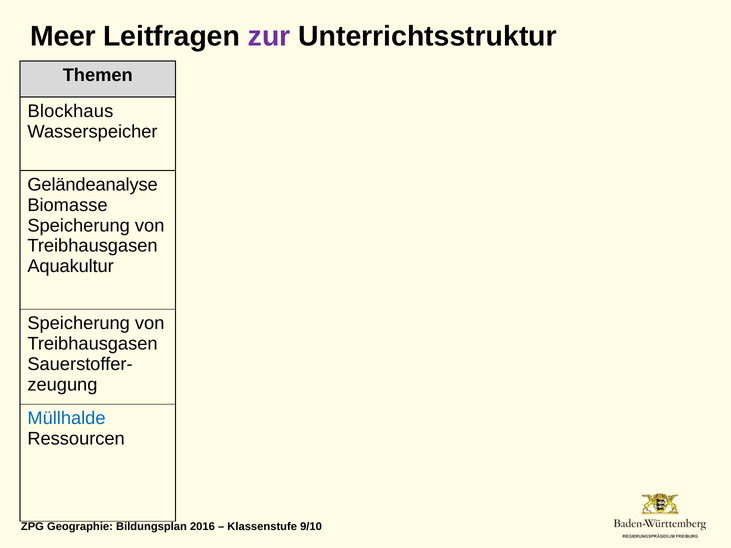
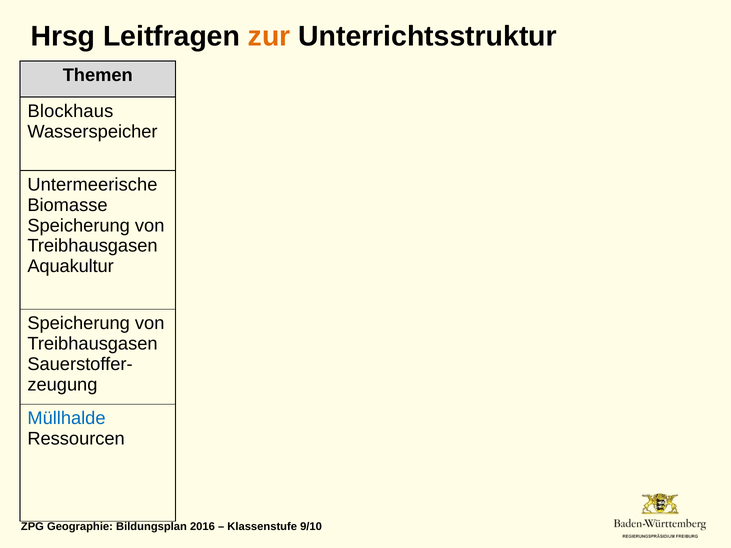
Meer: Meer -> Hrsg (63, 36)
zur colour: purple -> orange (269, 36)
Geländeanalyse: Geländeanalyse -> Untermeerische (92, 185)
